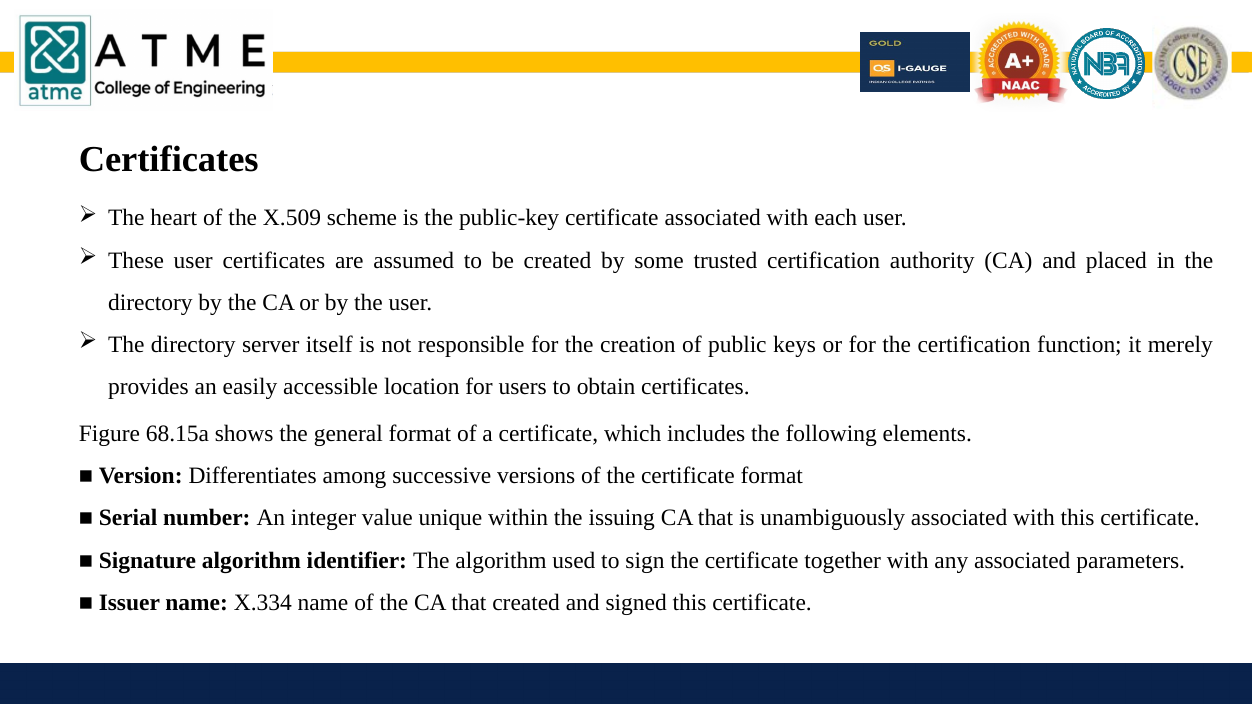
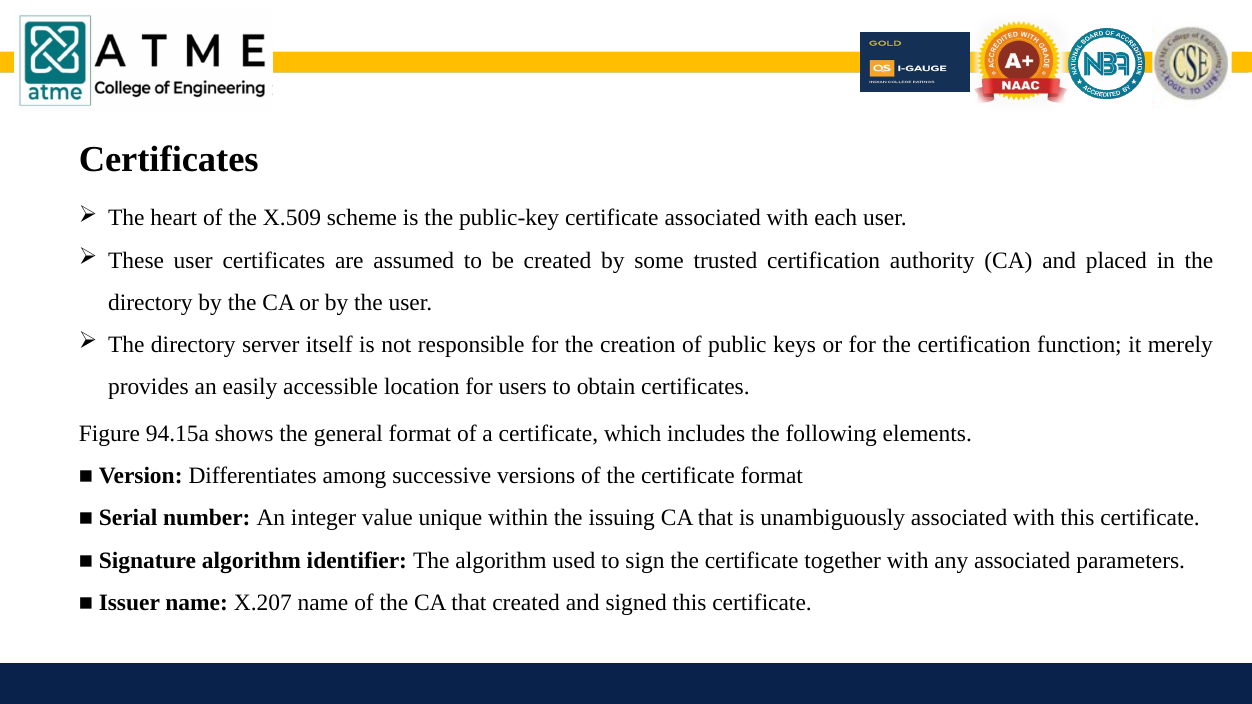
68.15a: 68.15a -> 94.15a (177, 434)
X.334: X.334 -> X.207 (263, 603)
